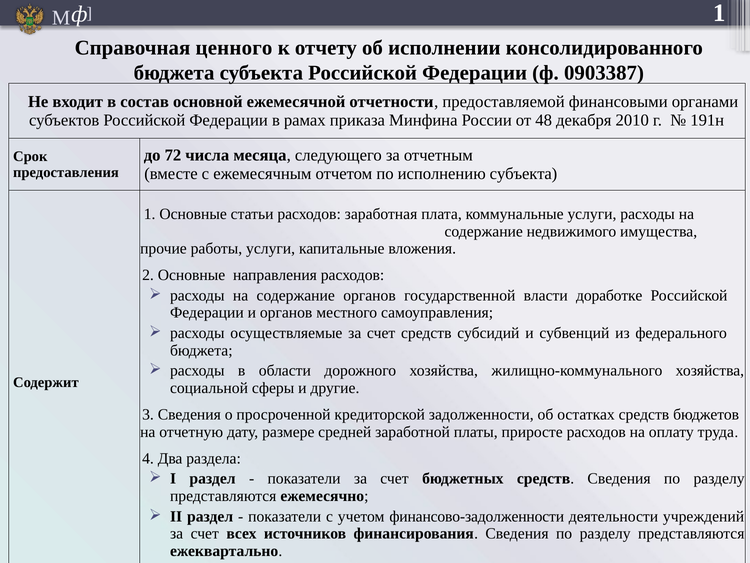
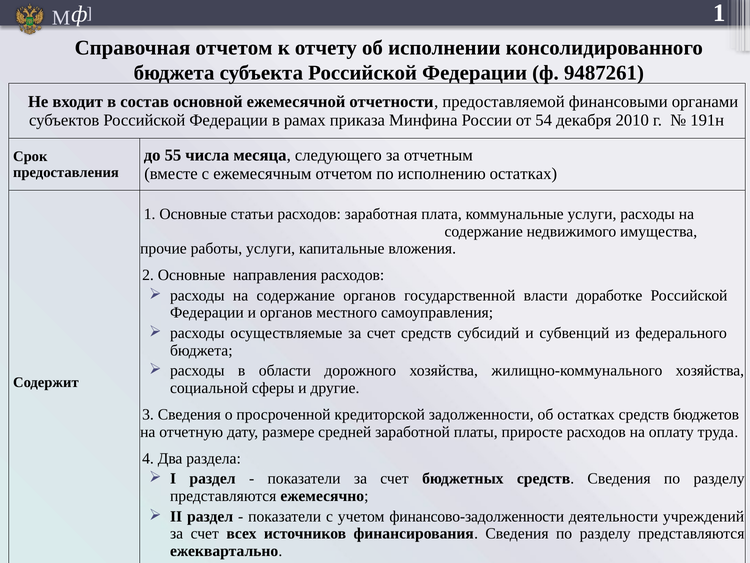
Справочная ценного: ценного -> отчетом (234, 48)
0903387: 0903387 -> 9487261 (604, 73)
48: 48 -> 54 (544, 120)
72: 72 -> 55 (173, 155)
исполнению субъекта: субъекта -> остатках (523, 174)
